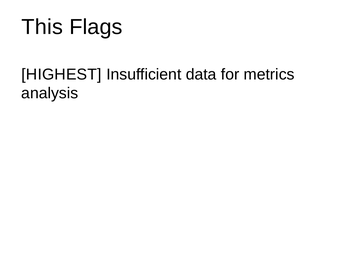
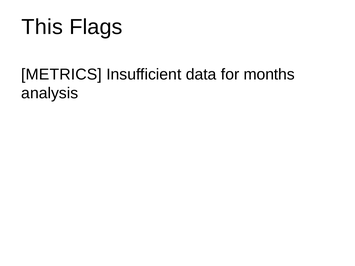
HIGHEST: HIGHEST -> METRICS (62, 74)
metrics: metrics -> months (269, 74)
